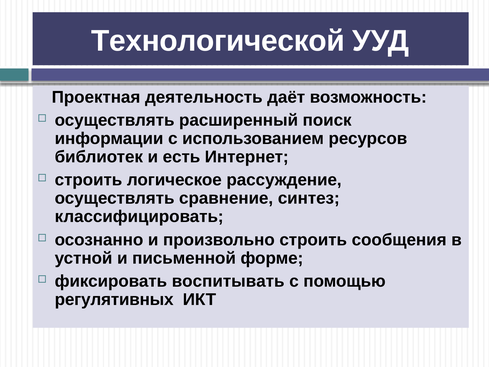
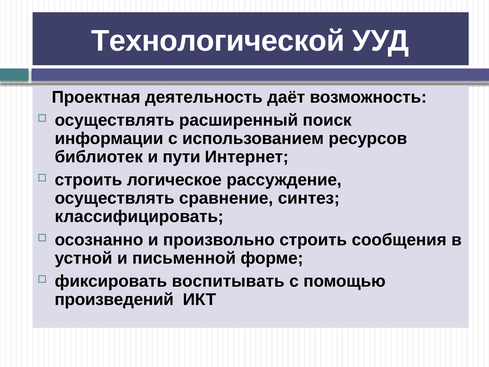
есть: есть -> пути (182, 157)
регулятивных: регулятивных -> произведений (114, 299)
